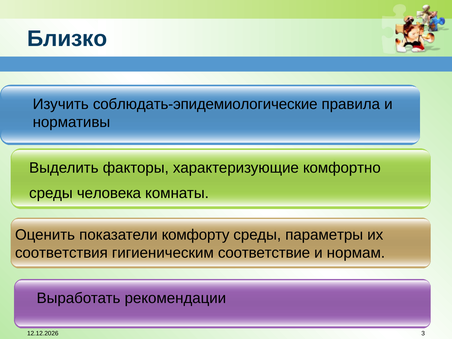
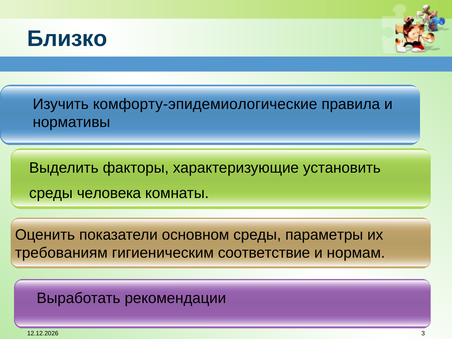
соблюдать-эпидемиологические: соблюдать-эпидемиологические -> комфорту-эпидемиологические (205, 104)
комфортно: комфортно -> установить (342, 168)
комфорту: комфорту -> основном (196, 235)
соответствия: соответствия -> требованиям (61, 253)
